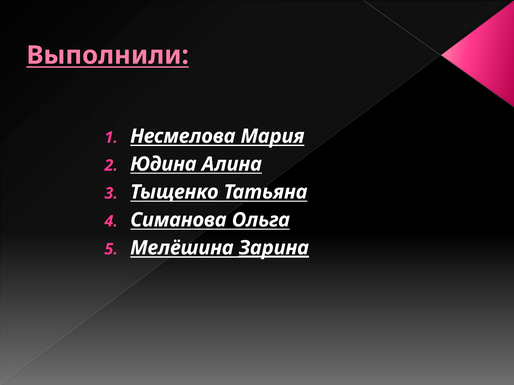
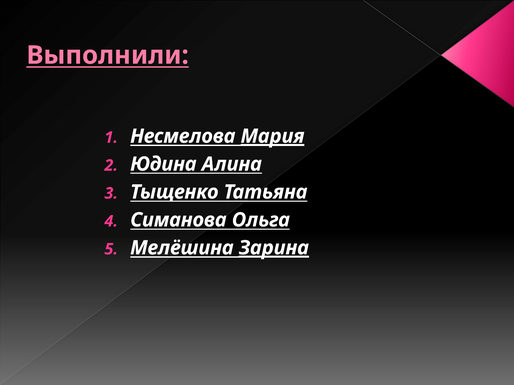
Мария underline: none -> present (273, 136)
